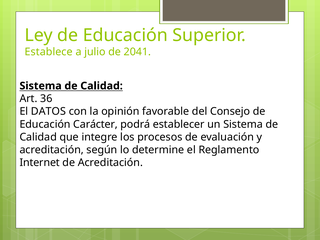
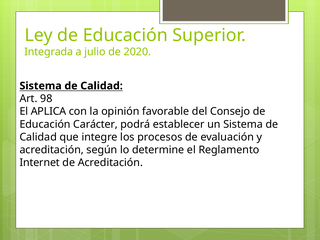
Establece: Establece -> Integrada (49, 52)
2041: 2041 -> 2020 (137, 52)
36: 36 -> 98 (46, 99)
DATOS: DATOS -> APLICA (49, 111)
